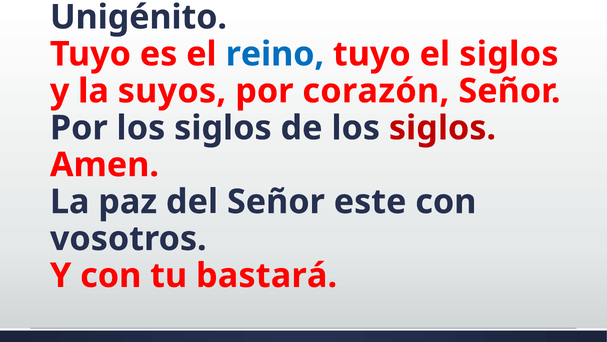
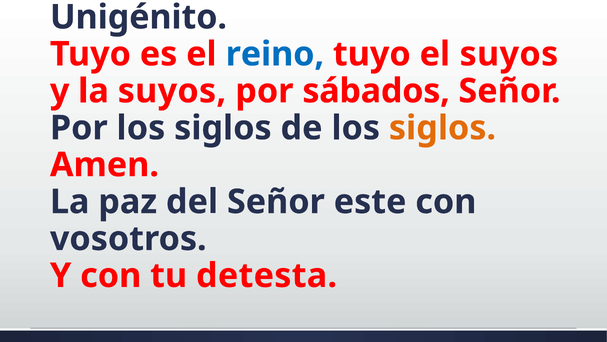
el siglos: siglos -> suyos (509, 54)
corazón: corazón -> sábados (376, 91)
siglos colour: red -> orange (442, 128)
bastará: bastará -> detesta (267, 275)
